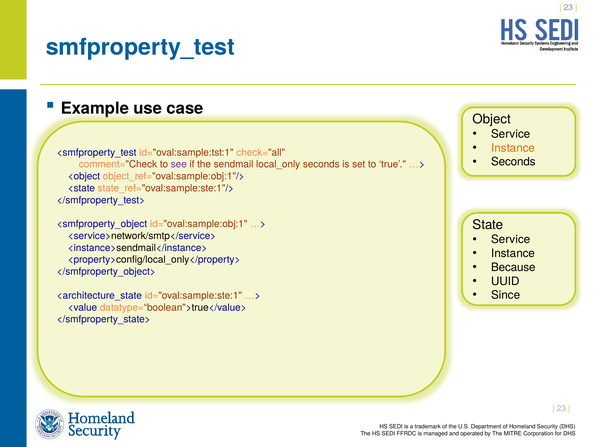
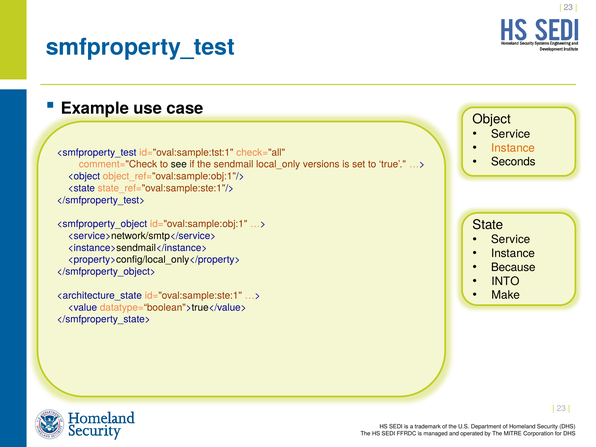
see colour: purple -> black (179, 164)
local_only seconds: seconds -> versions (321, 164)
UUID: UUID -> INTO (505, 281)
Since: Since -> Make (506, 295)
